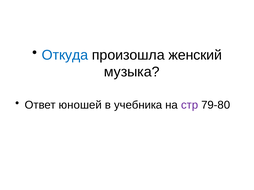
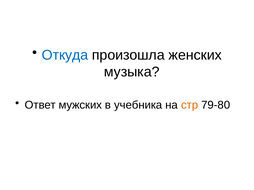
женский: женский -> женских (195, 55)
юношей: юношей -> мужских (80, 105)
стр colour: purple -> orange (190, 105)
